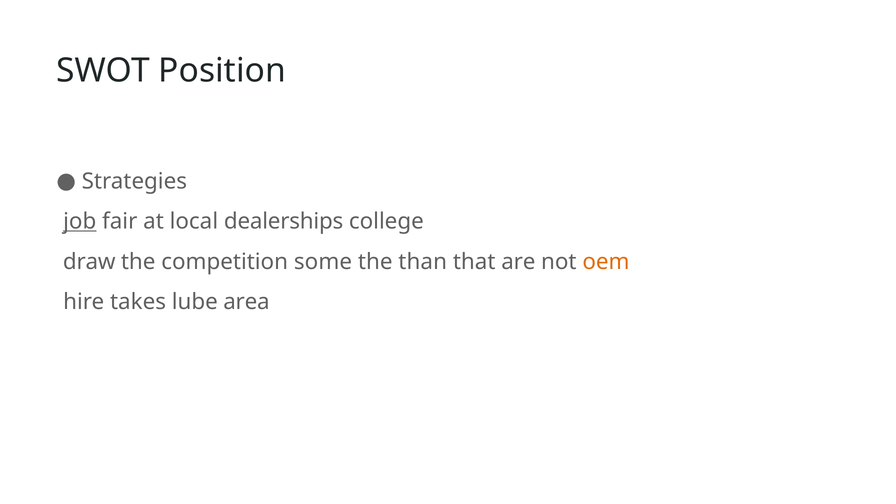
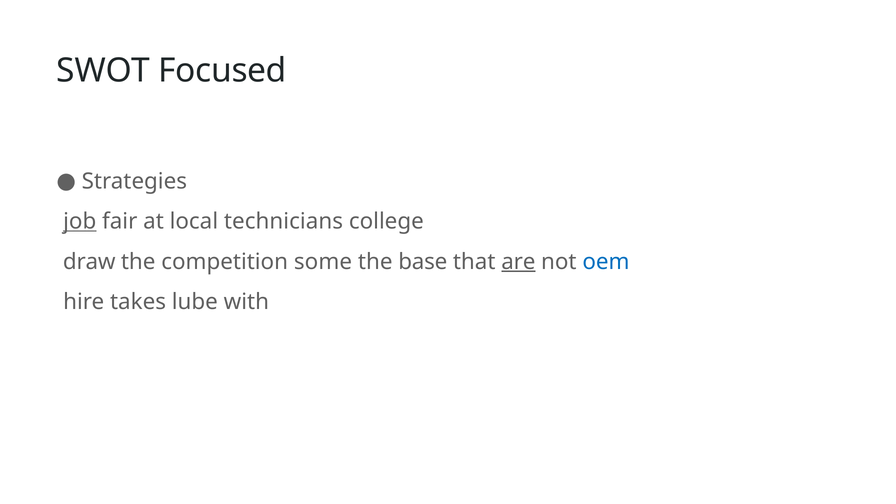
Position: Position -> Focused (222, 71)
dealerships: dealerships -> technicians (283, 221)
than: than -> base (423, 262)
are underline: none -> present (518, 262)
oem colour: orange -> blue (606, 262)
area: area -> with (246, 302)
